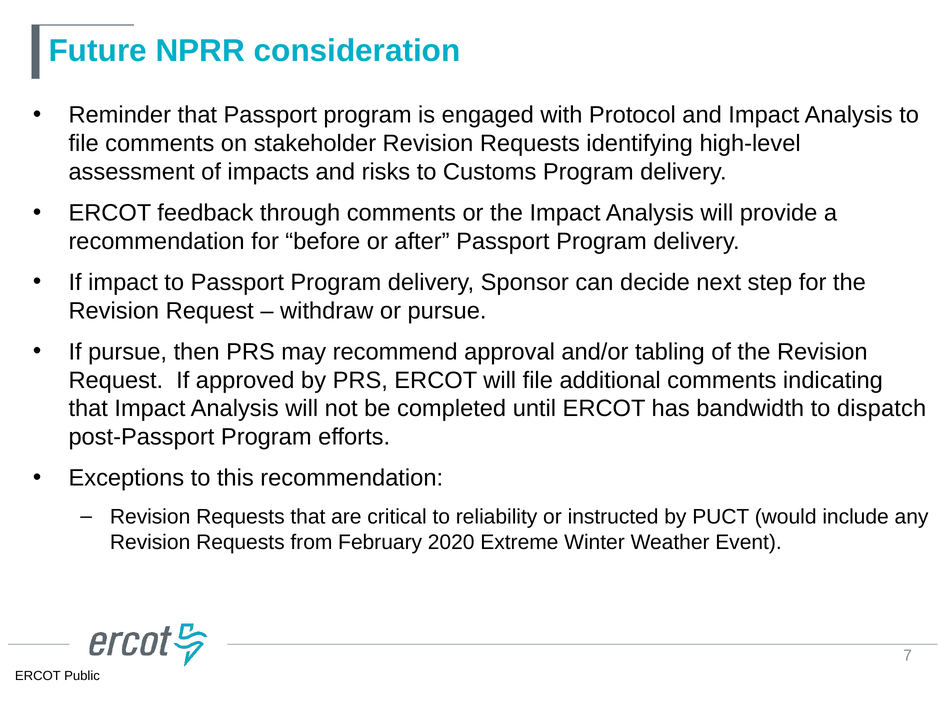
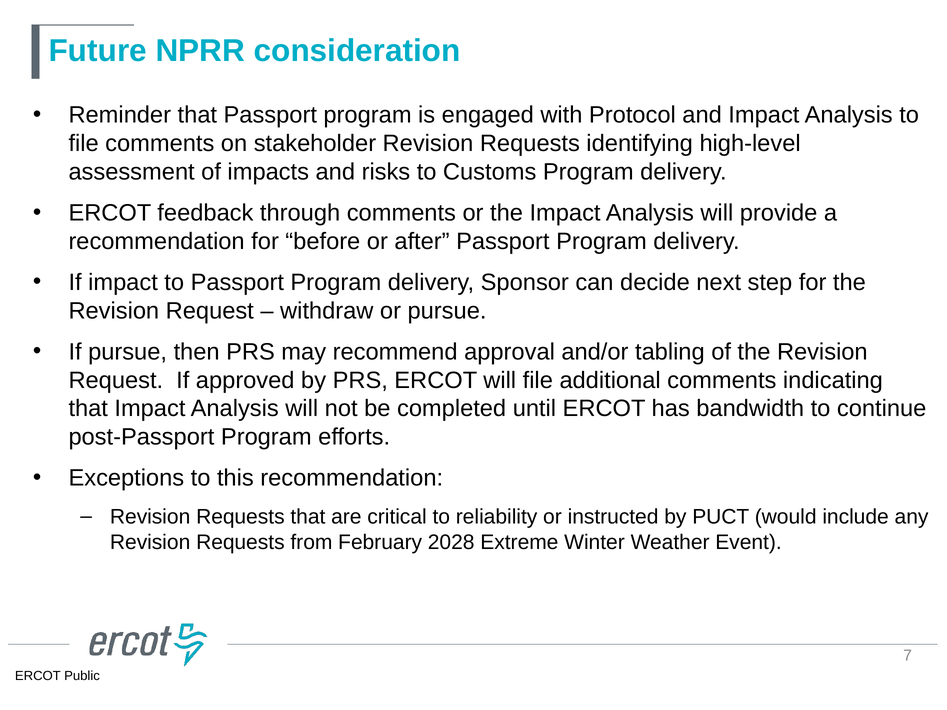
dispatch: dispatch -> continue (882, 409)
2020: 2020 -> 2028 (451, 542)
